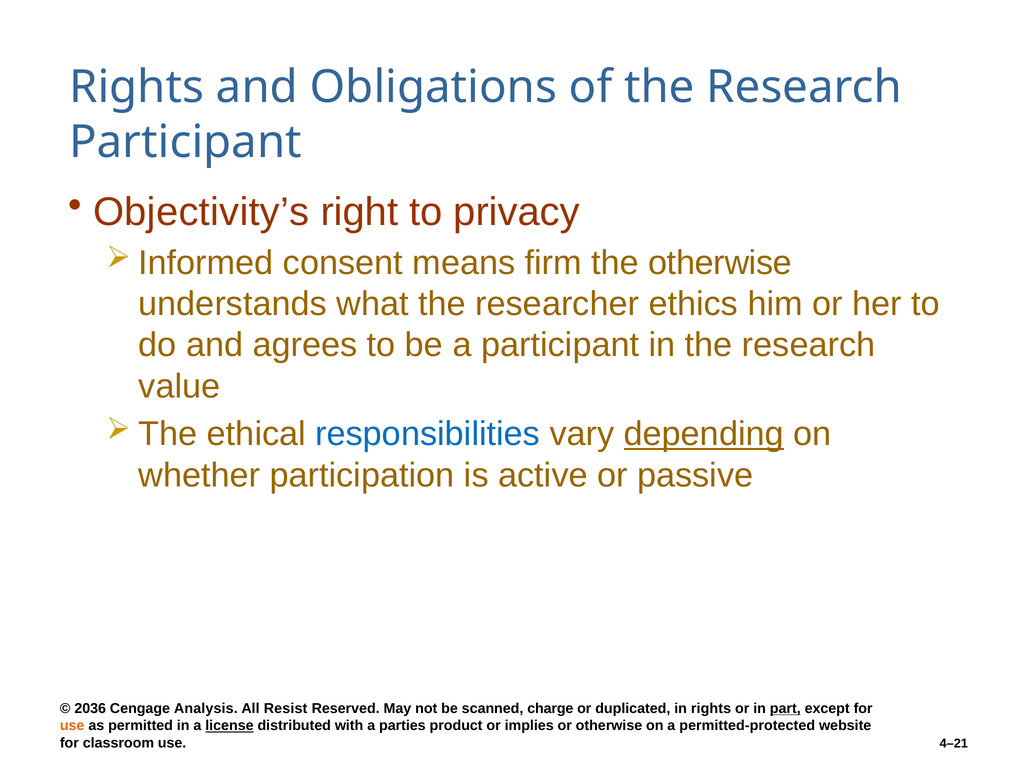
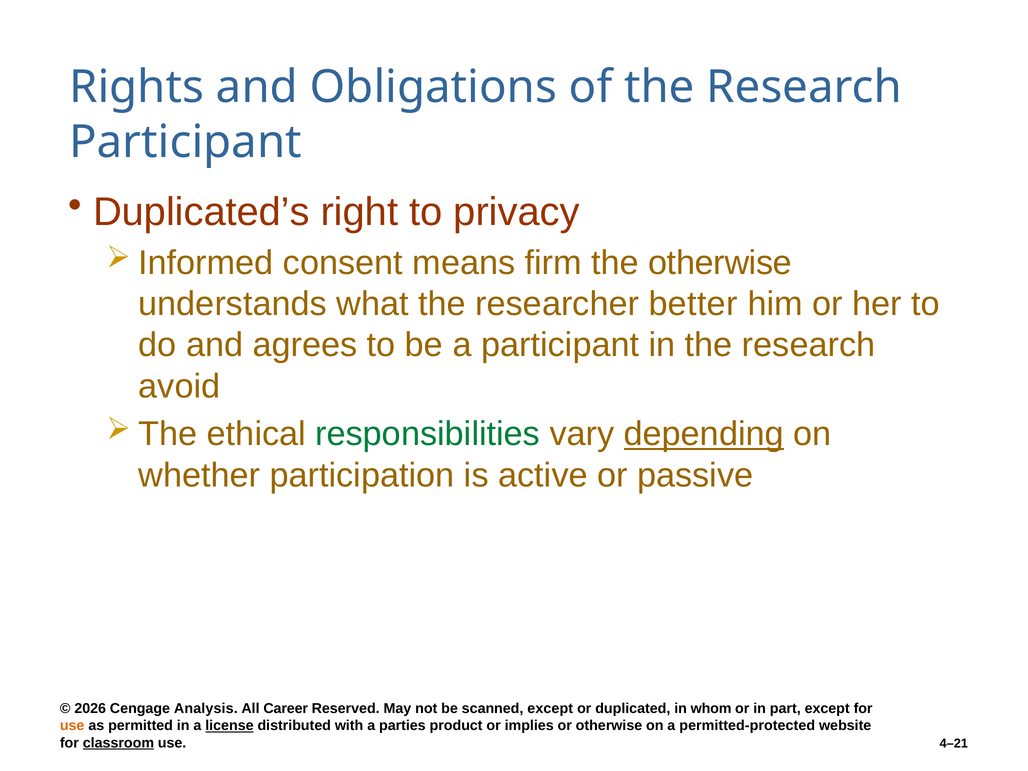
Objectivity’s: Objectivity’s -> Duplicated’s (201, 212)
ethics: ethics -> better (693, 304)
value: value -> avoid (179, 386)
responsibilities colour: blue -> green (428, 434)
2036: 2036 -> 2026 (90, 709)
Resist: Resist -> Career (286, 709)
scanned charge: charge -> except (550, 709)
in rights: rights -> whom (711, 709)
part underline: present -> none (785, 709)
classroom underline: none -> present (118, 743)
